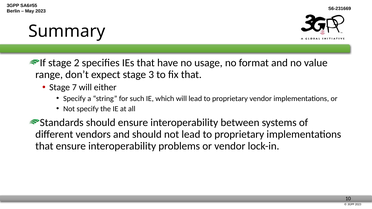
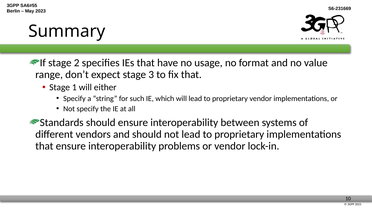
7: 7 -> 1 (74, 87)
